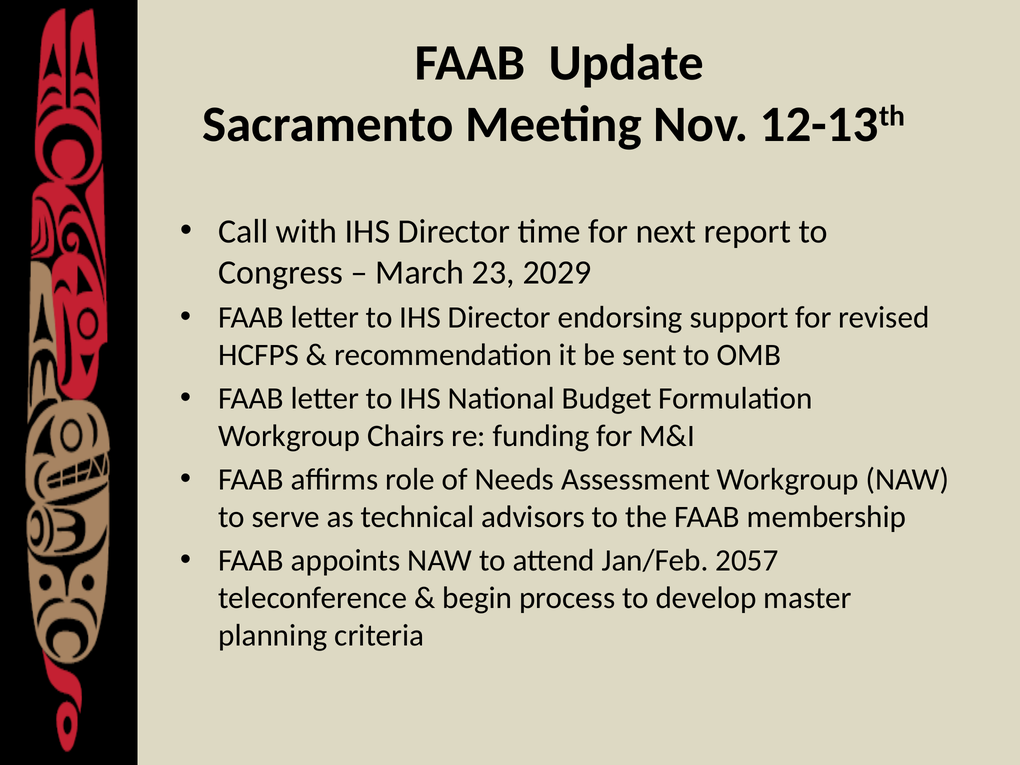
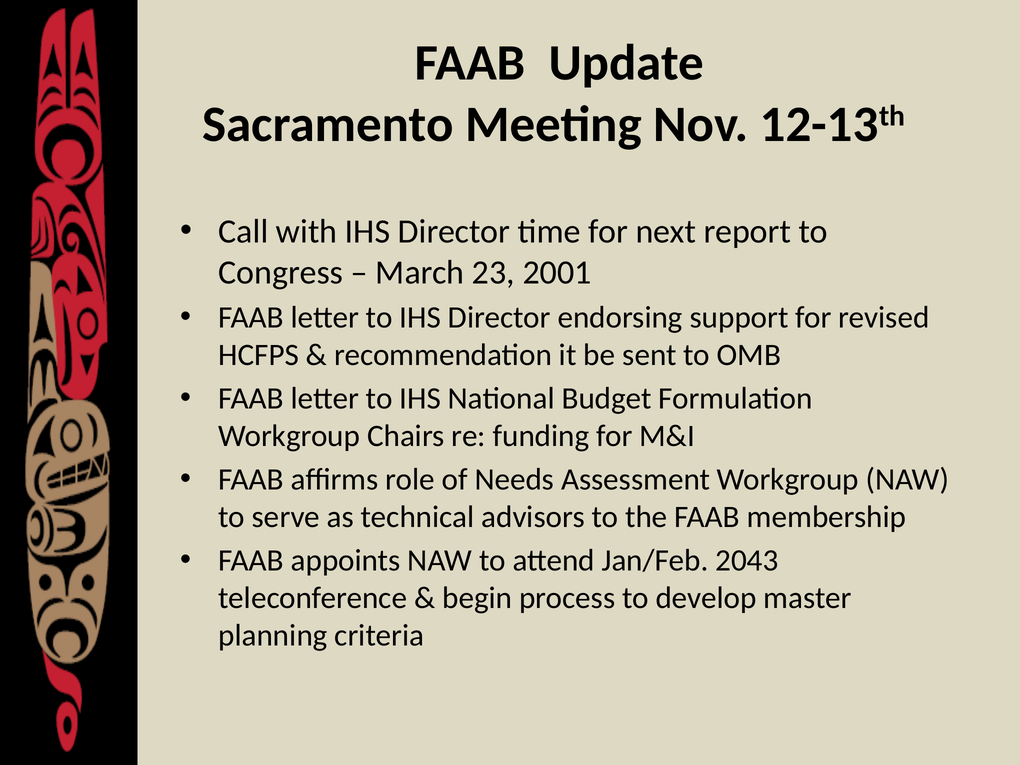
2029: 2029 -> 2001 (557, 272)
2057: 2057 -> 2043 (747, 560)
